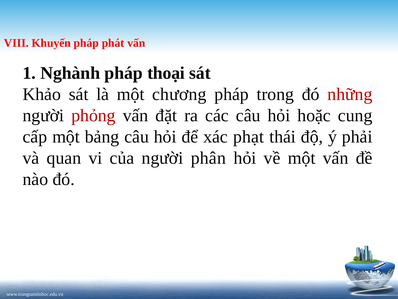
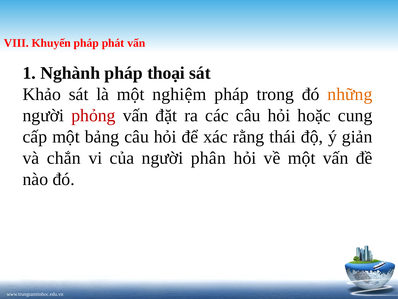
chương: chương -> nghiệm (179, 94)
những colour: red -> orange (350, 94)
phạt: phạt -> rằng (249, 137)
phải: phải -> giản (357, 137)
quan: quan -> chắn (64, 158)
